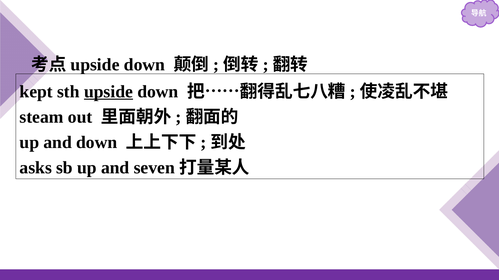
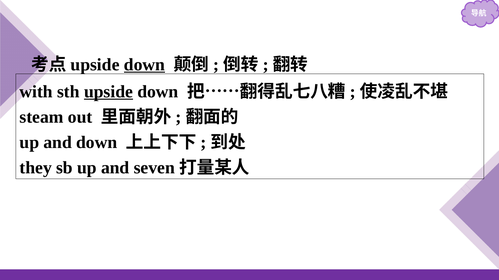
down underline: none -> present (144, 65)
kept: kept -> with (36, 92)
asks: asks -> they (36, 168)
